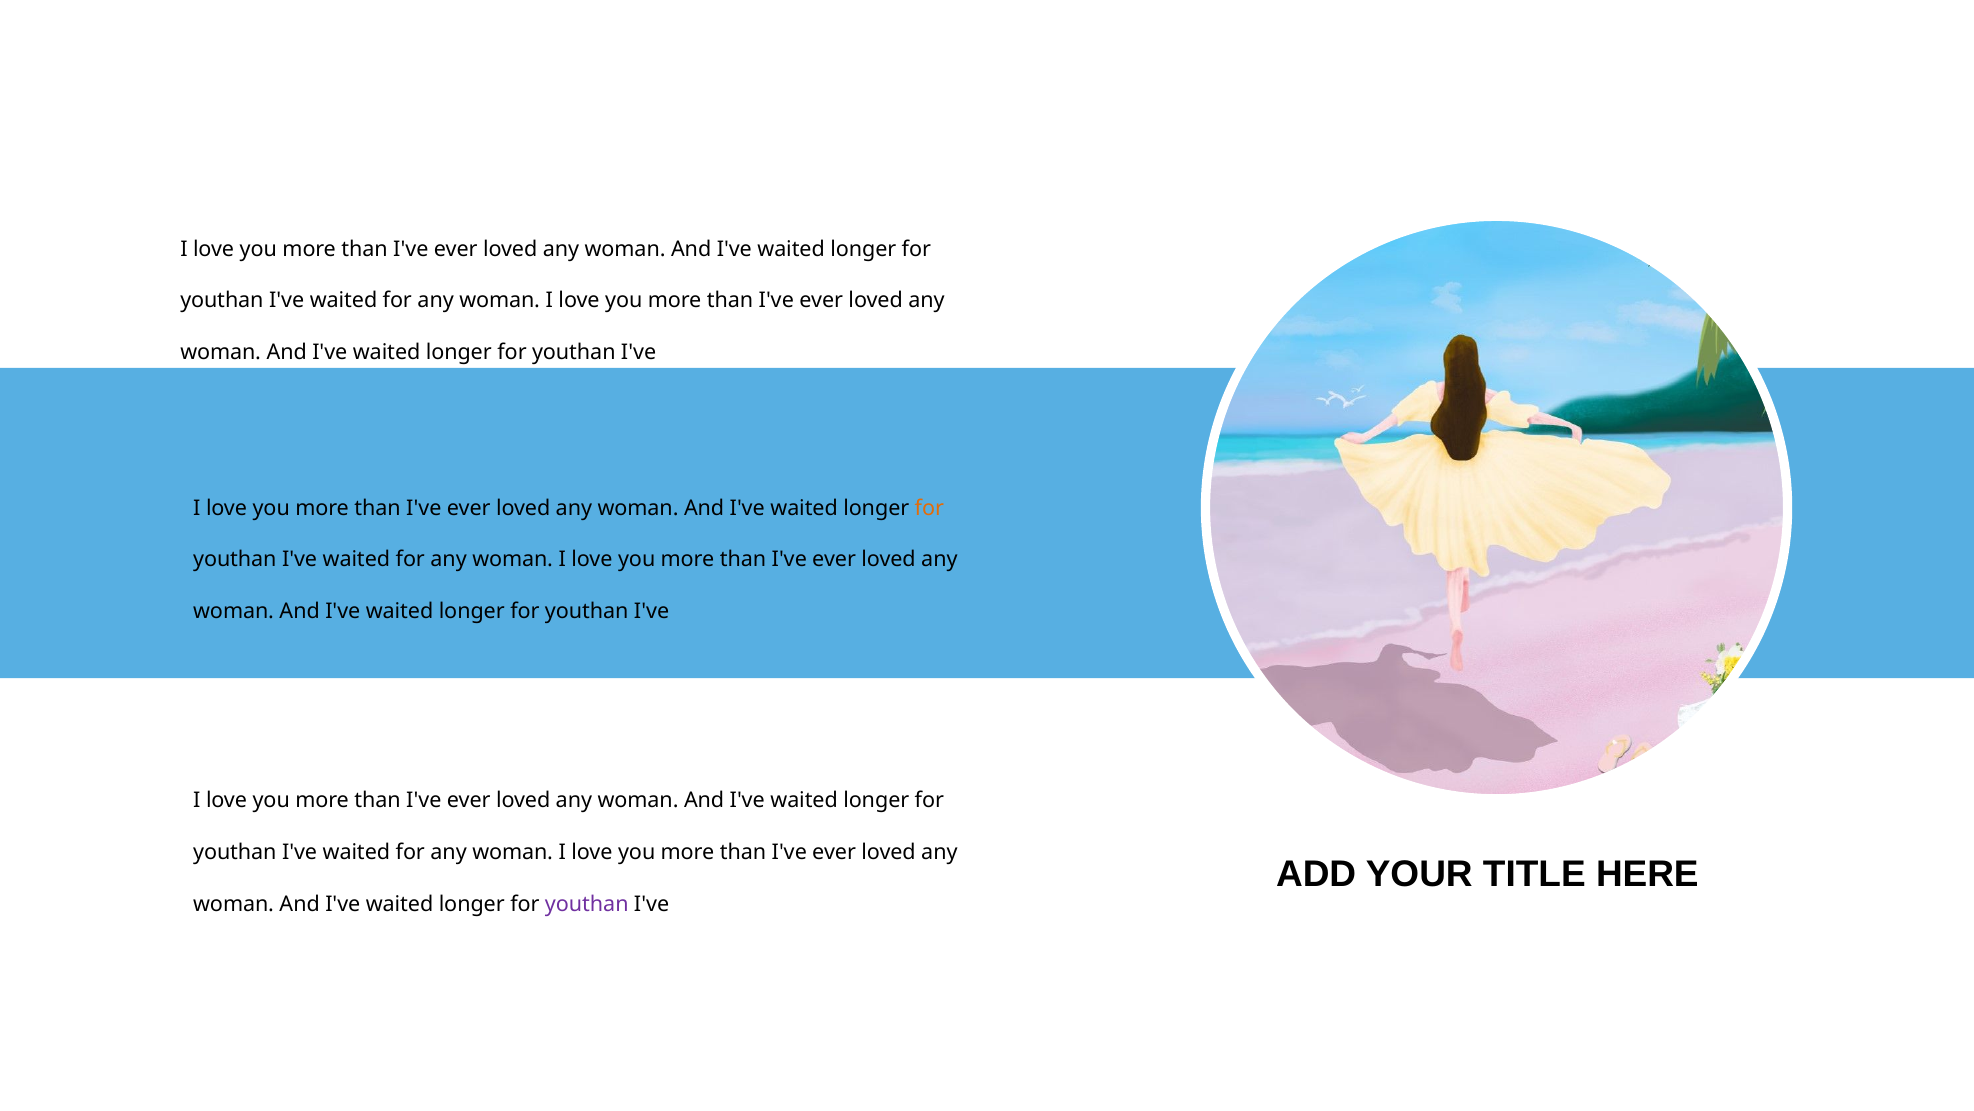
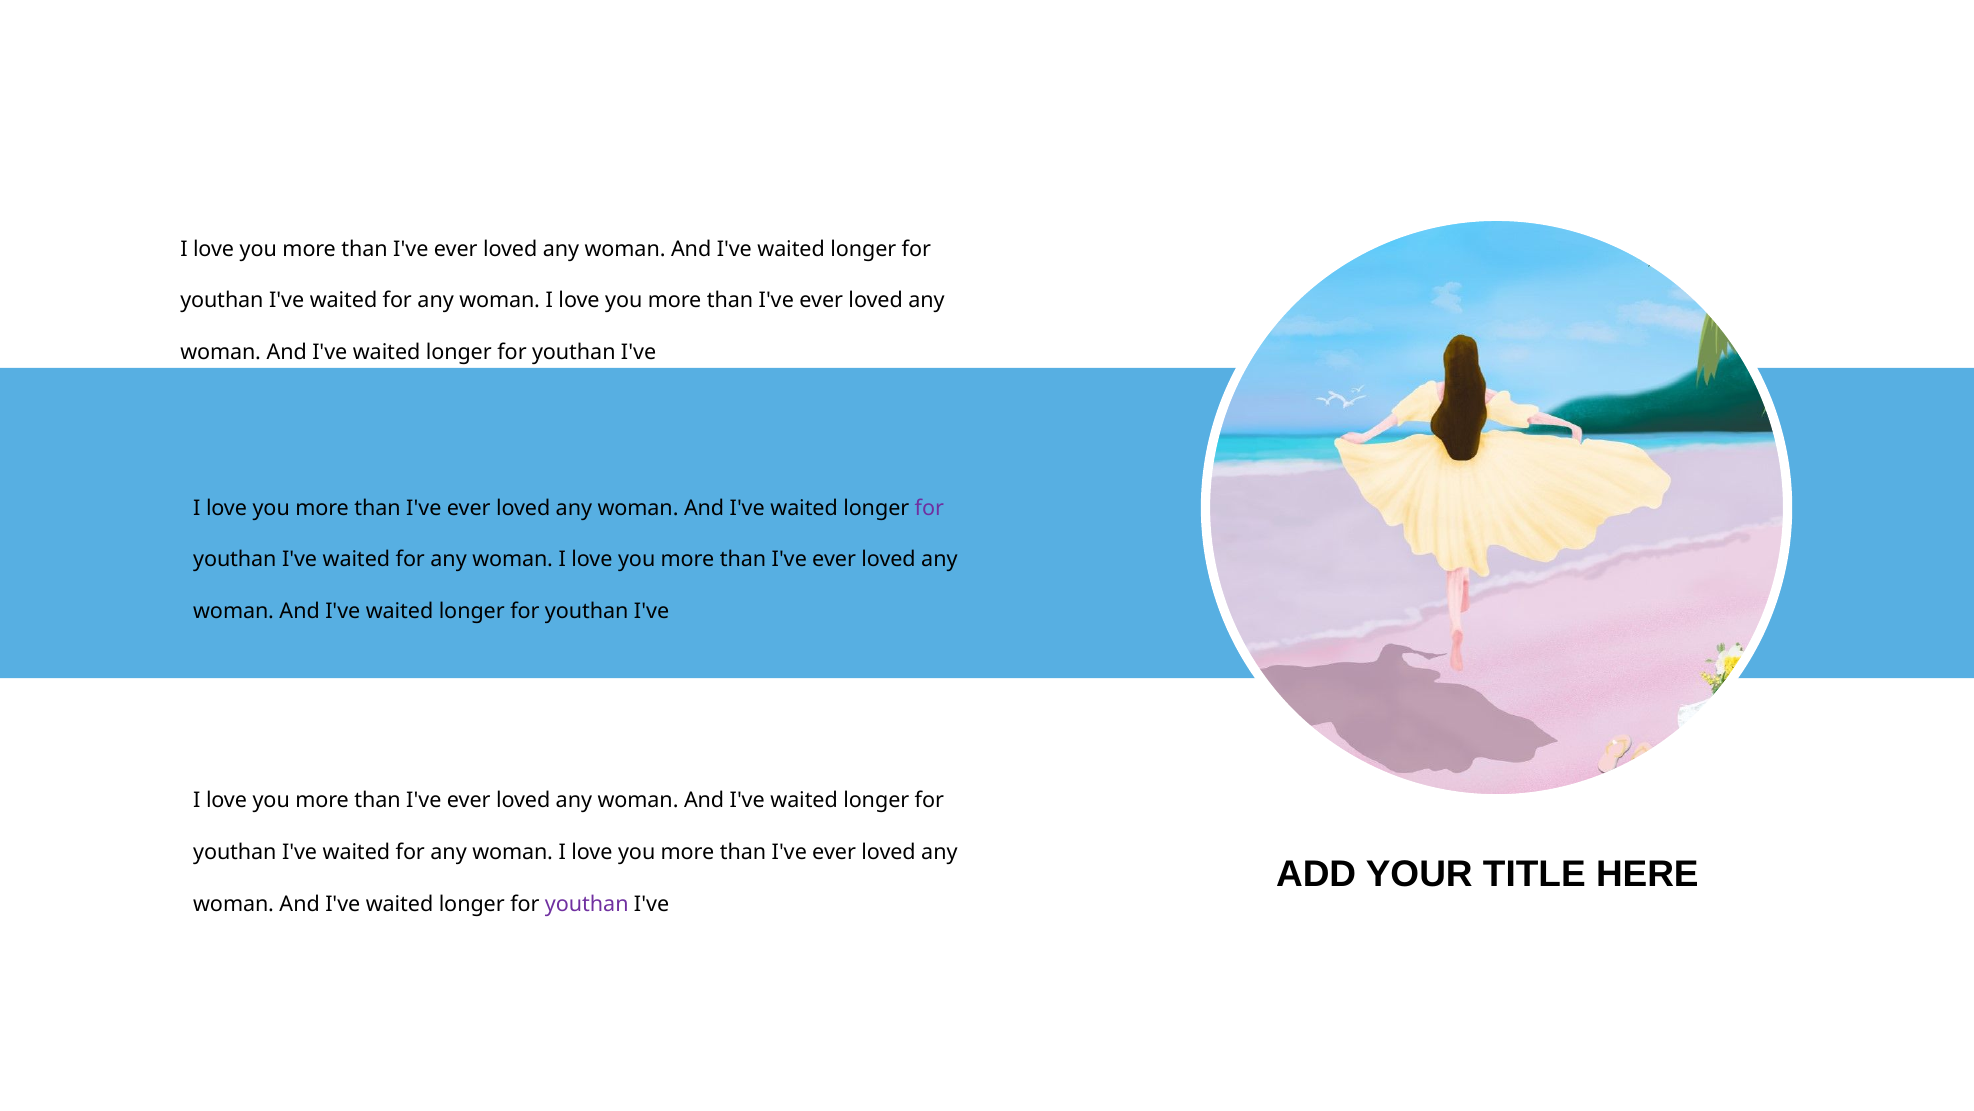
for colour: orange -> purple (929, 508)
